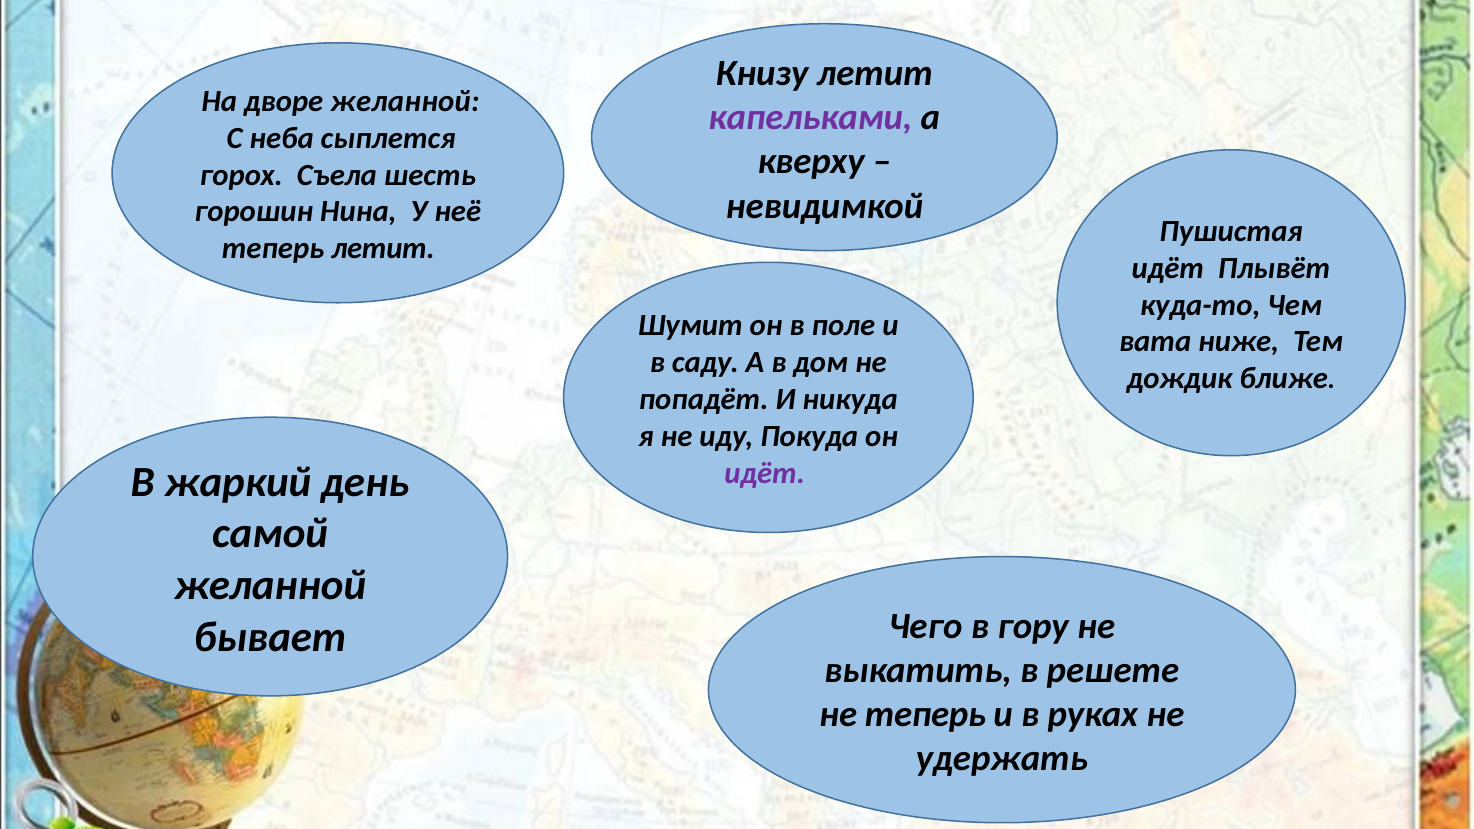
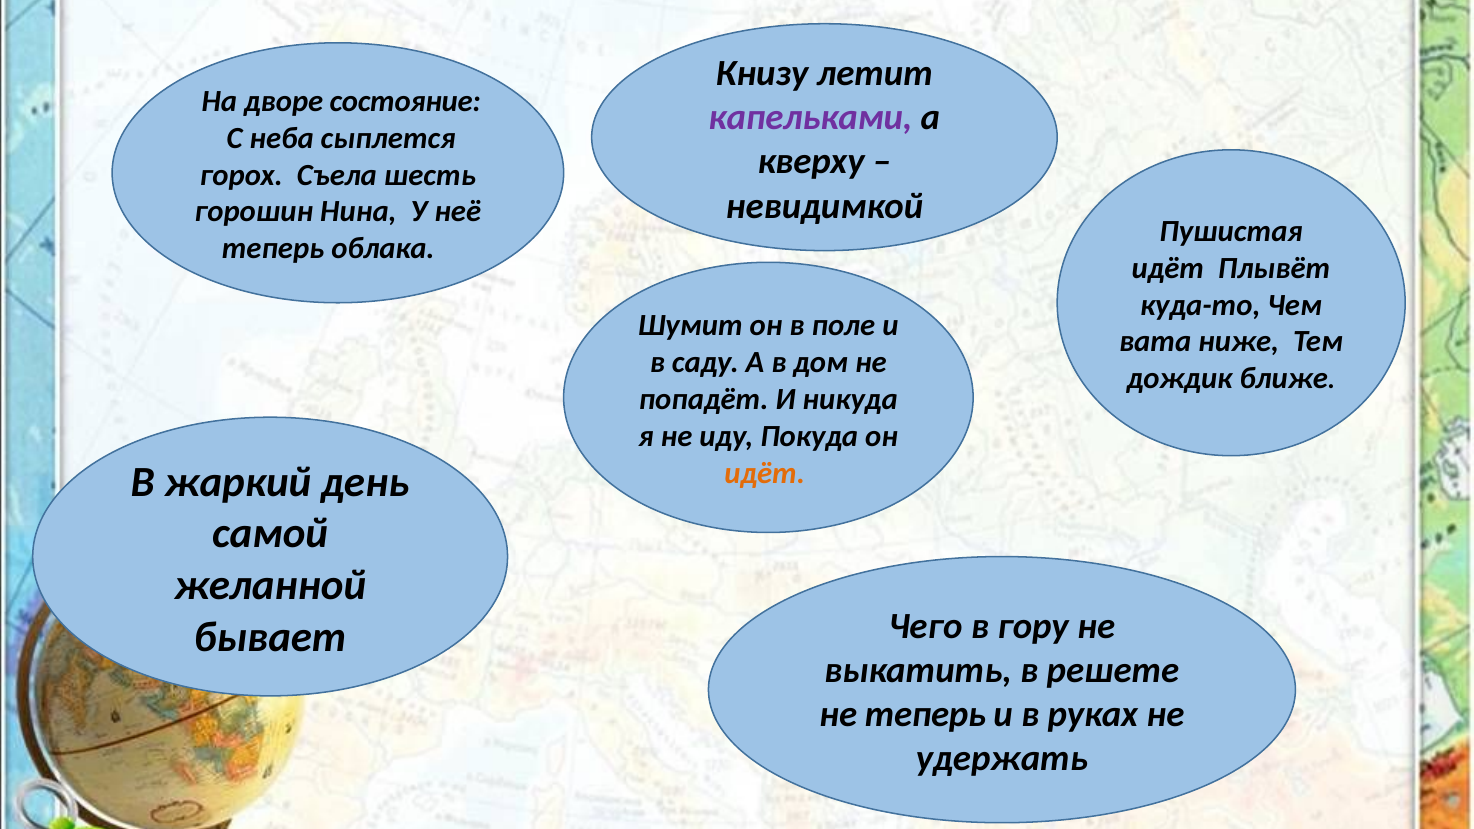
дворе желанной: желанной -> состояние (405, 101)
теперь летит: летит -> облака (383, 249)
идёт colour: purple -> orange (765, 473)
